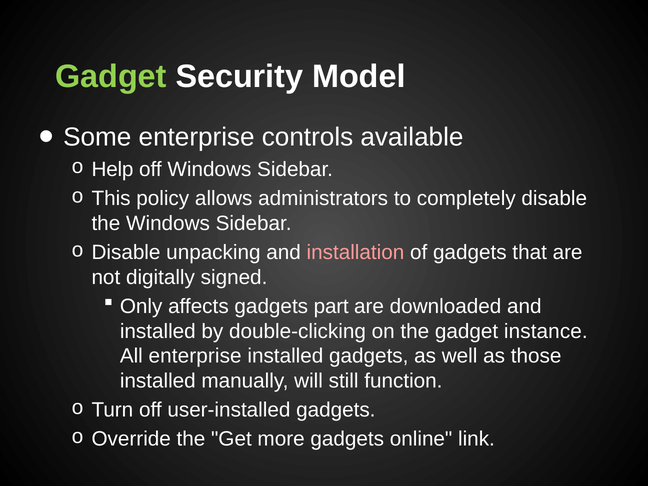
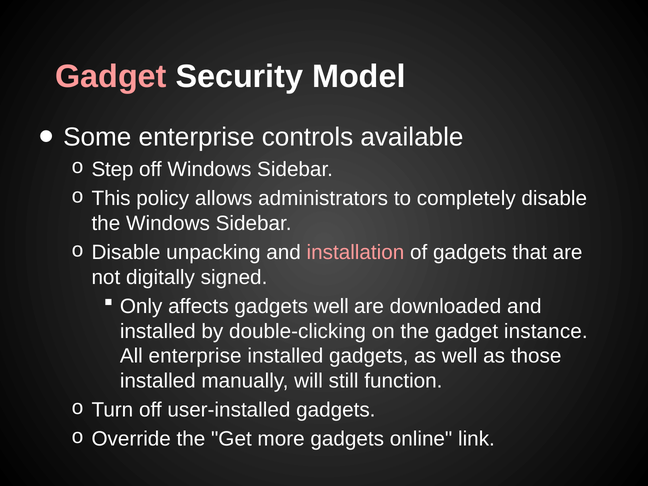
Gadget colour: light green -> pink (111, 77)
Help: Help -> Step (112, 169)
gadgets part: part -> well (331, 306)
